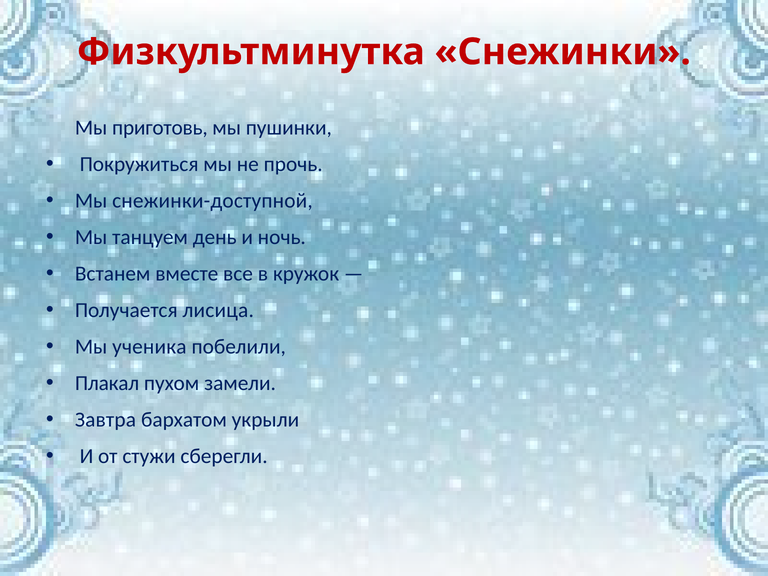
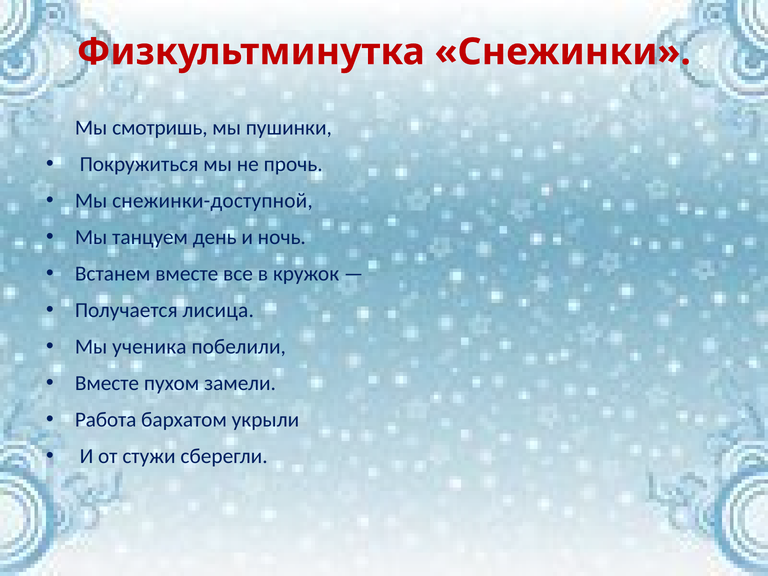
приготовь: приготовь -> смотришь (160, 128)
Плакал: Плакал -> Вместе (107, 383)
Завтра: Завтра -> Работа (106, 420)
